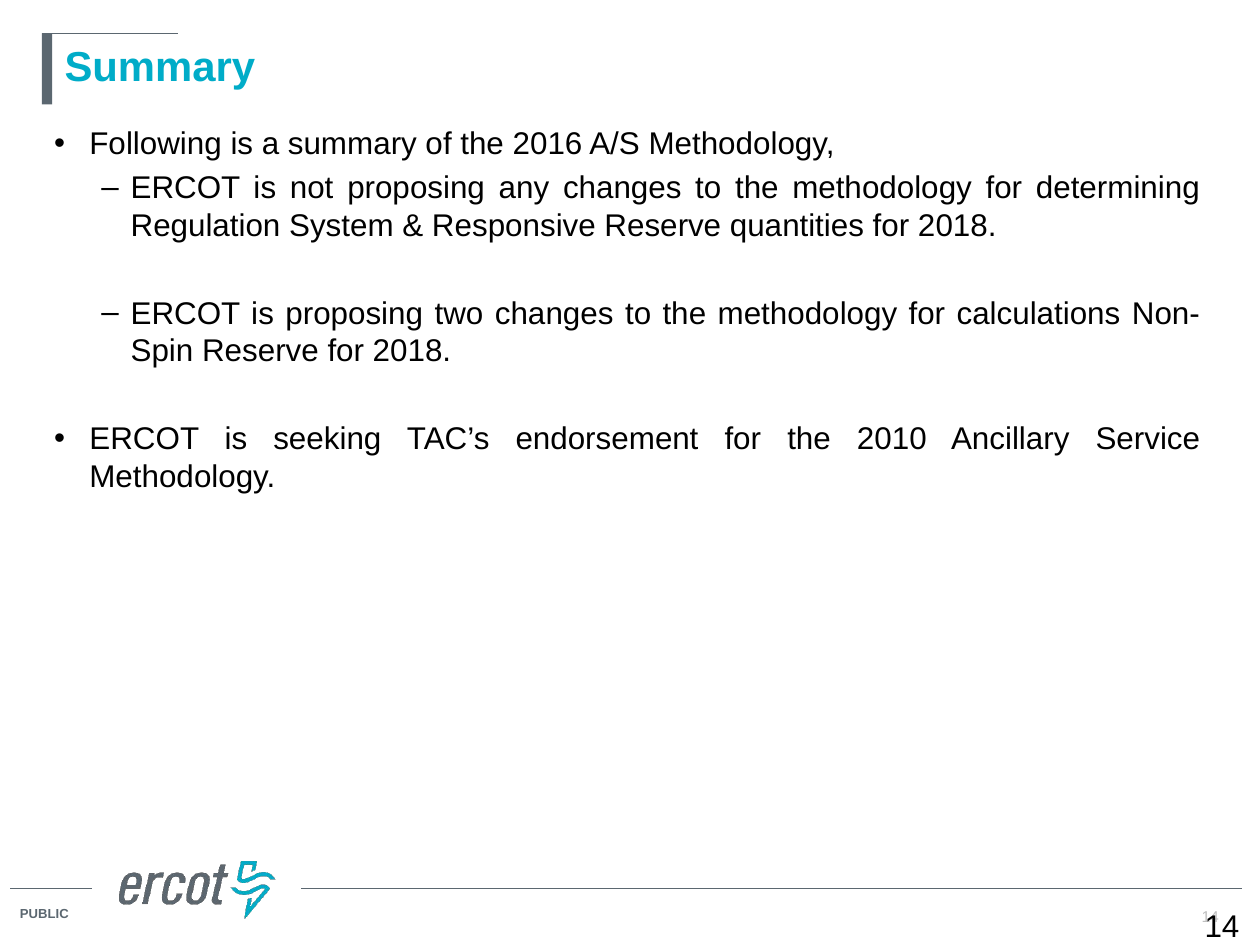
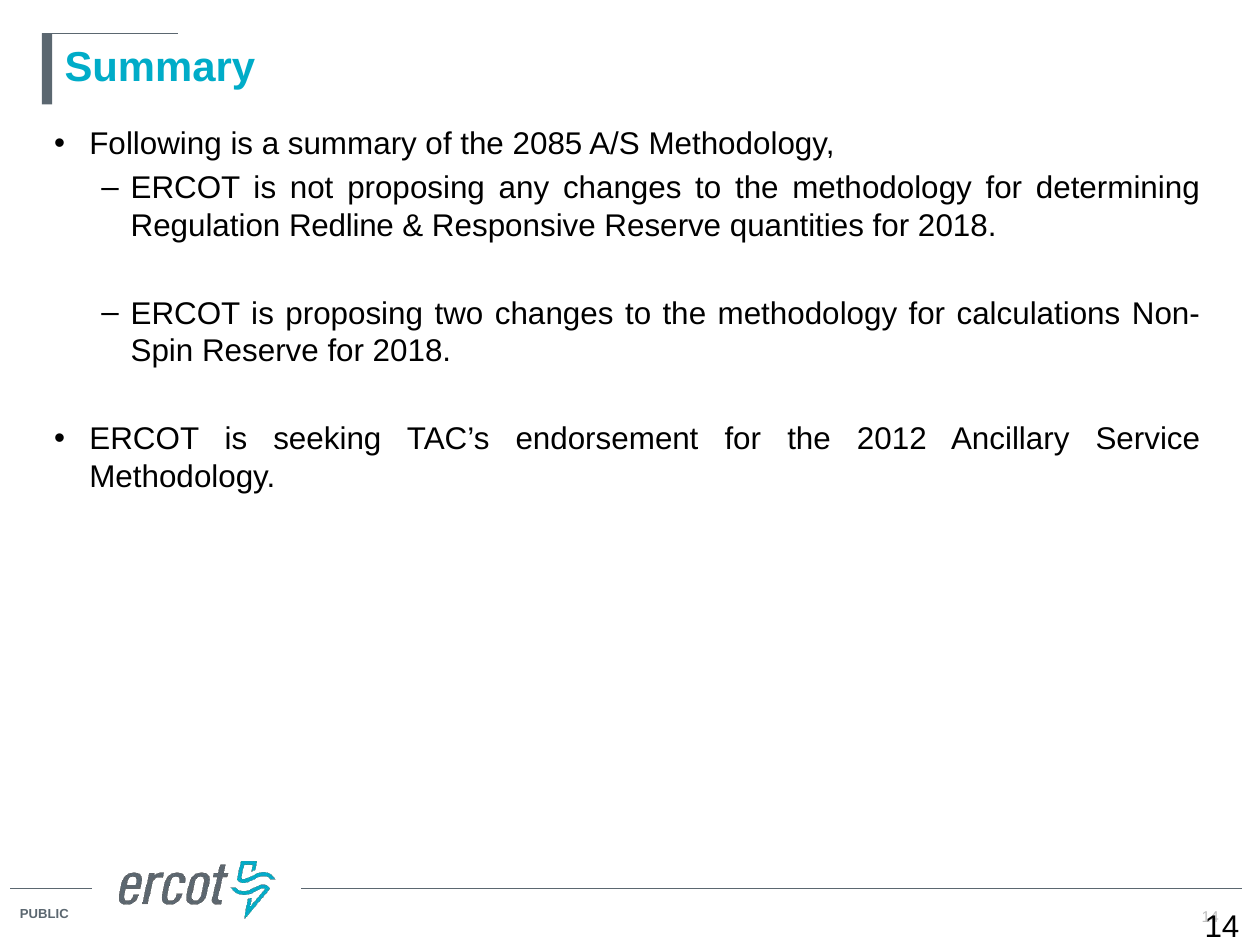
2016: 2016 -> 2085 (547, 145)
System: System -> Redline (342, 226)
2010: 2010 -> 2012 (892, 440)
